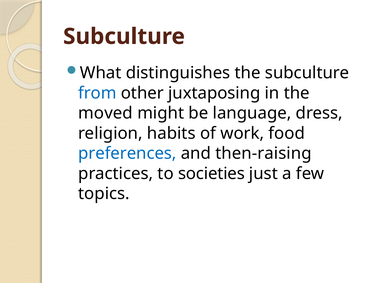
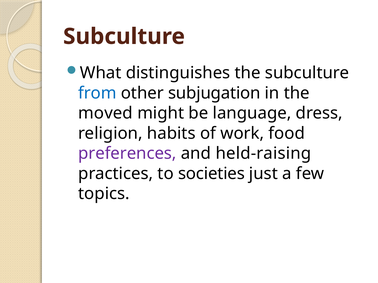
juxtaposing: juxtaposing -> subjugation (214, 93)
preferences colour: blue -> purple (127, 154)
then-raising: then-raising -> held-raising (263, 154)
